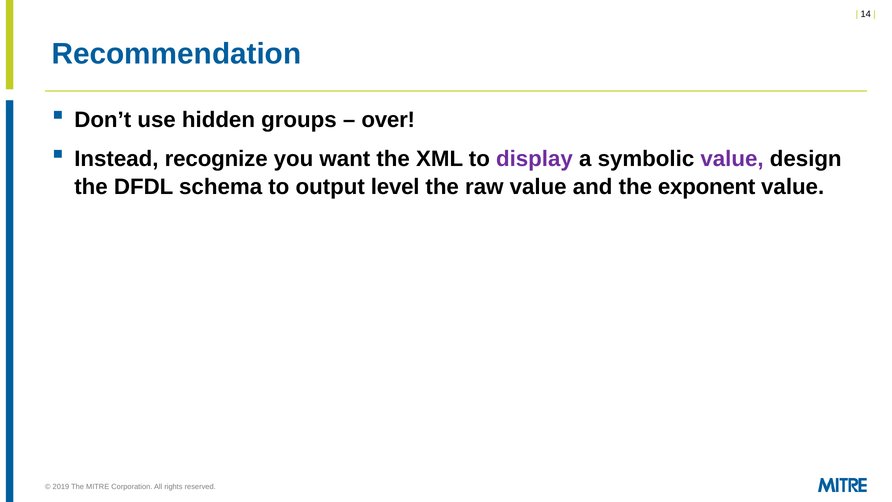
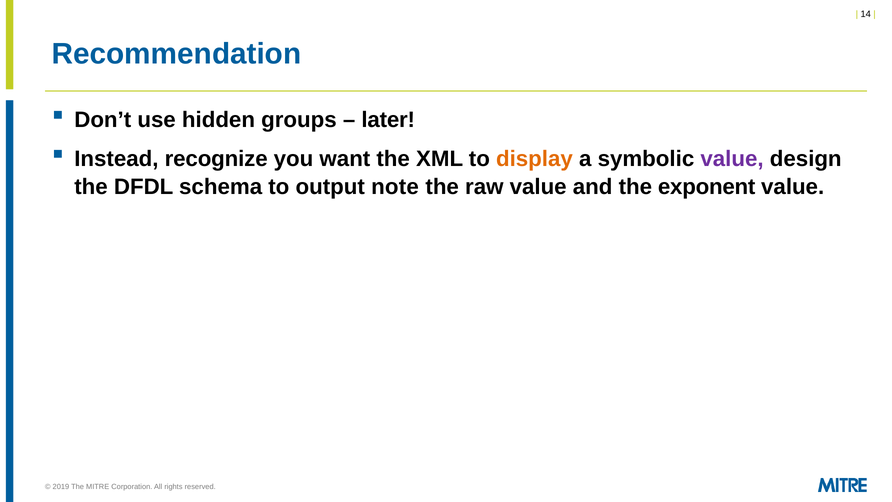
over: over -> later (388, 120)
display colour: purple -> orange (534, 159)
level: level -> note (395, 187)
